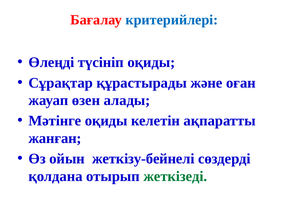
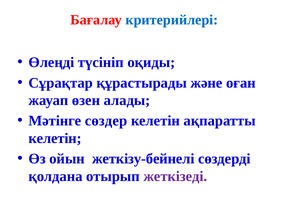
Мәтінге оқиды: оқиды -> сөздер (106, 121)
жанған: жанған -> келетін (55, 138)
жеткізеді colour: green -> purple (175, 176)
